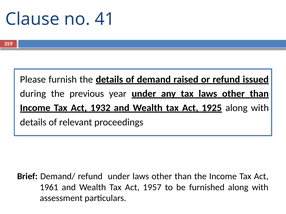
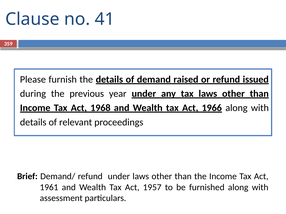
1932: 1932 -> 1968 (100, 108)
1925: 1925 -> 1966 (212, 108)
